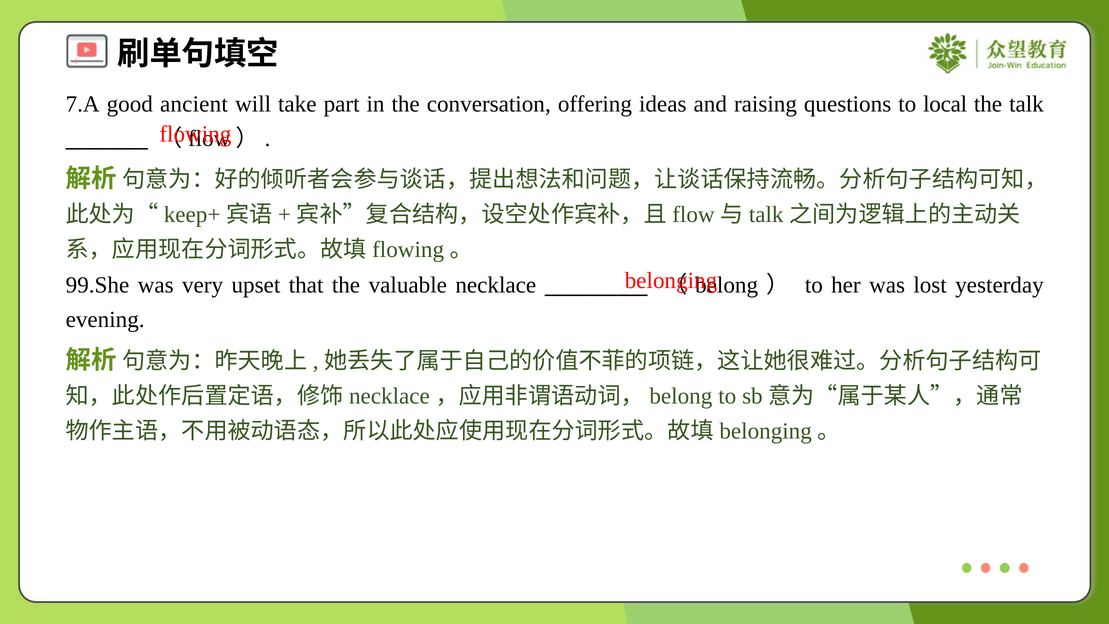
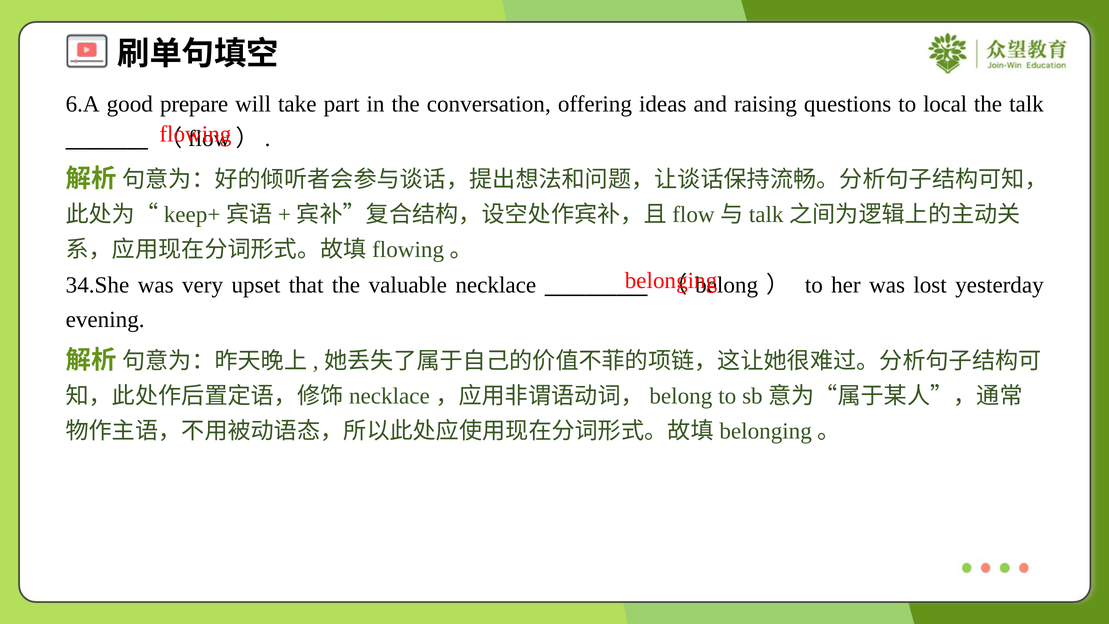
7.A: 7.A -> 6.A (83, 104)
ancient: ancient -> prepare (194, 104)
99.She: 99.She -> 34.She (97, 285)
